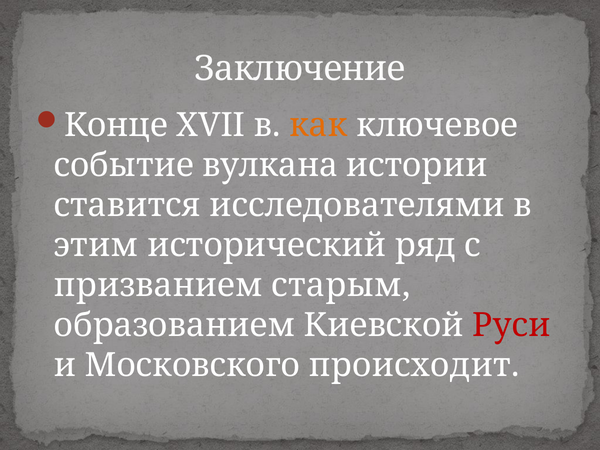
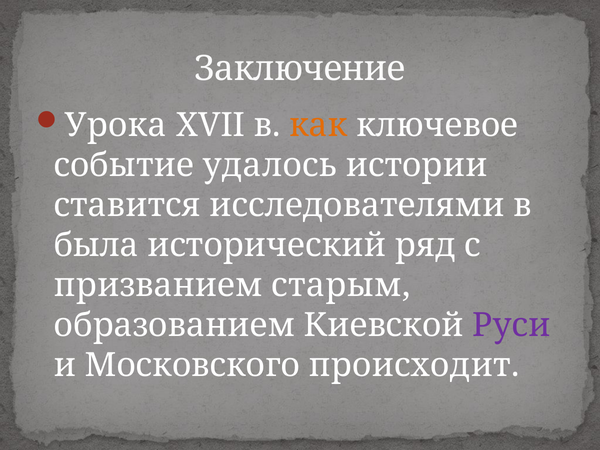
Конце: Конце -> Урока (116, 125)
вулкана: вулкана -> удалось (270, 165)
этим: этим -> была (96, 245)
Руси colour: red -> purple (511, 325)
